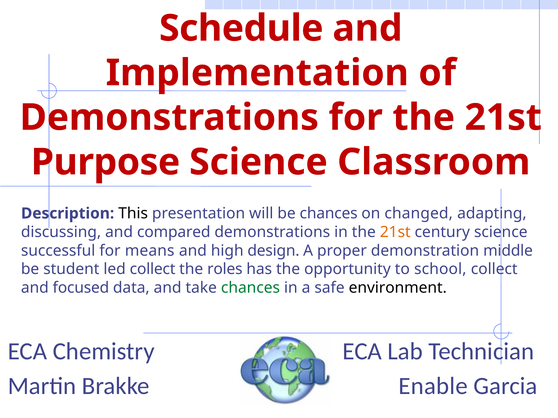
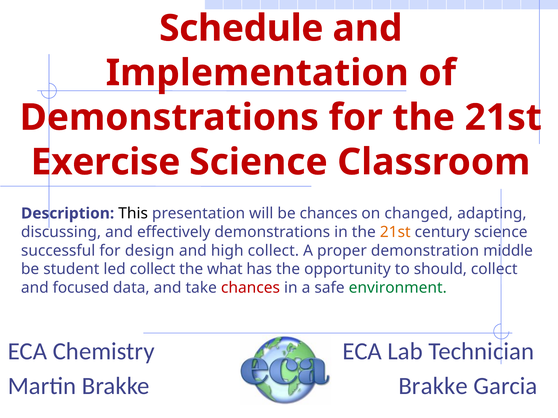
Purpose: Purpose -> Exercise (106, 162)
compared: compared -> effectively (174, 232)
means: means -> design (150, 251)
high design: design -> collect (273, 251)
roles: roles -> what (225, 269)
school: school -> should (440, 269)
chances colour: green -> red (250, 288)
environment colour: black -> green (398, 288)
Brakke Enable: Enable -> Brakke (433, 386)
